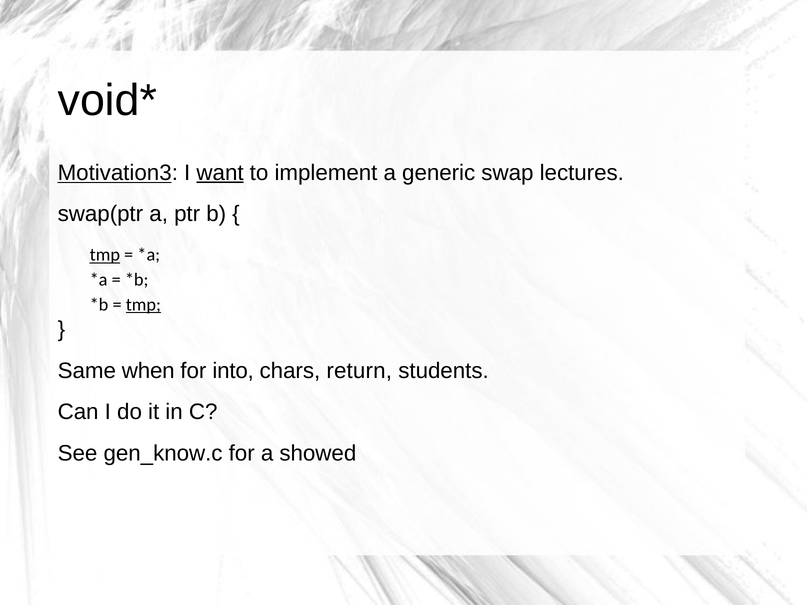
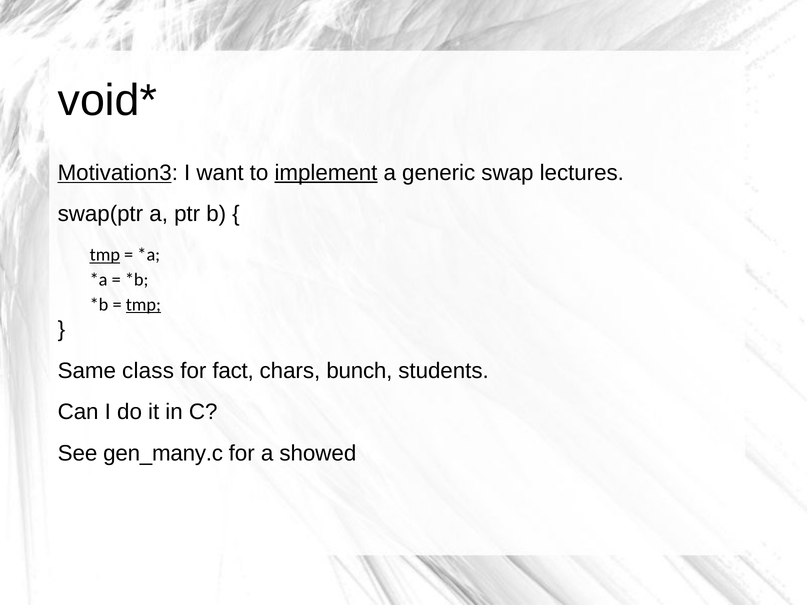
want underline: present -> none (220, 173)
implement underline: none -> present (326, 173)
when: when -> class (148, 371)
into: into -> fact (233, 371)
return: return -> bunch (359, 371)
gen_know.c: gen_know.c -> gen_many.c (163, 453)
